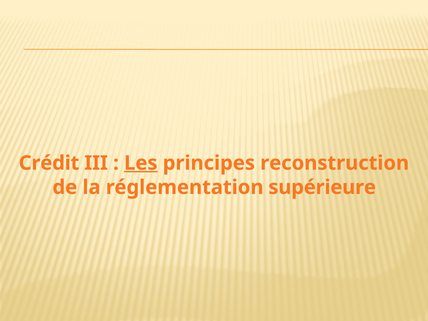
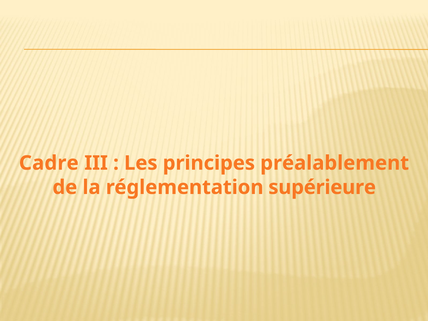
Crédit: Crédit -> Cadre (49, 163)
Les underline: present -> none (141, 163)
reconstruction: reconstruction -> préalablement (335, 163)
